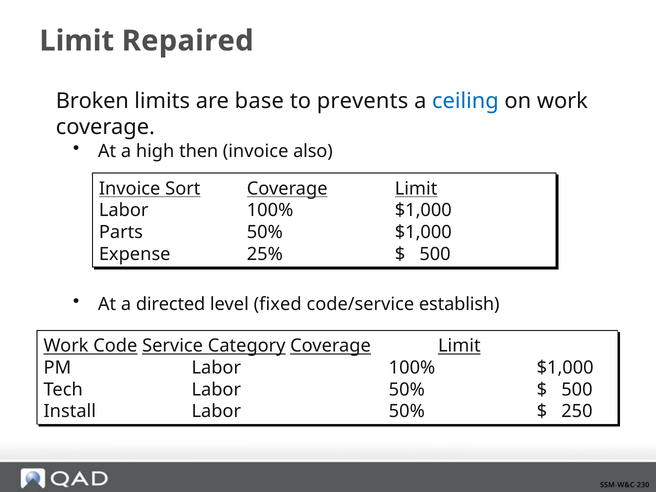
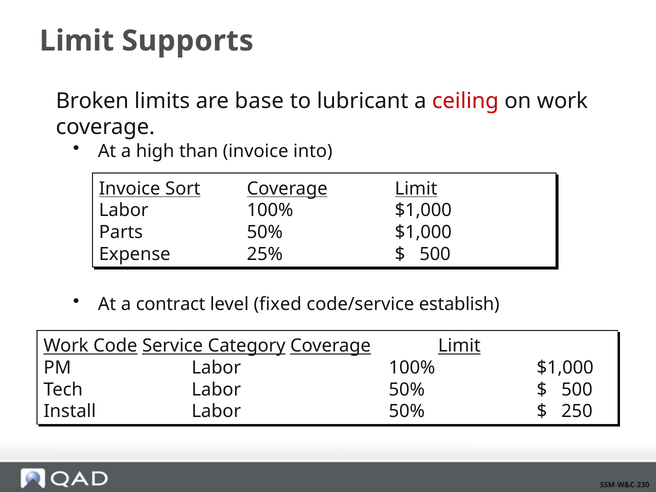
Repaired: Repaired -> Supports (188, 41)
prevents: prevents -> lubricant (363, 101)
ceiling colour: blue -> red (465, 101)
then: then -> than (199, 151)
also: also -> into (313, 151)
directed: directed -> contract (171, 304)
